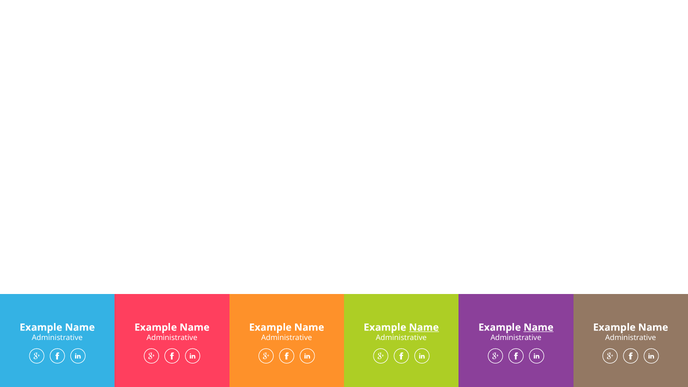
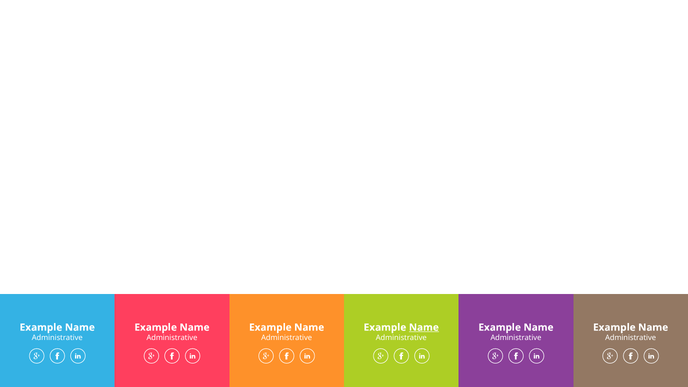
Name underline: present -> none (539, 327)
